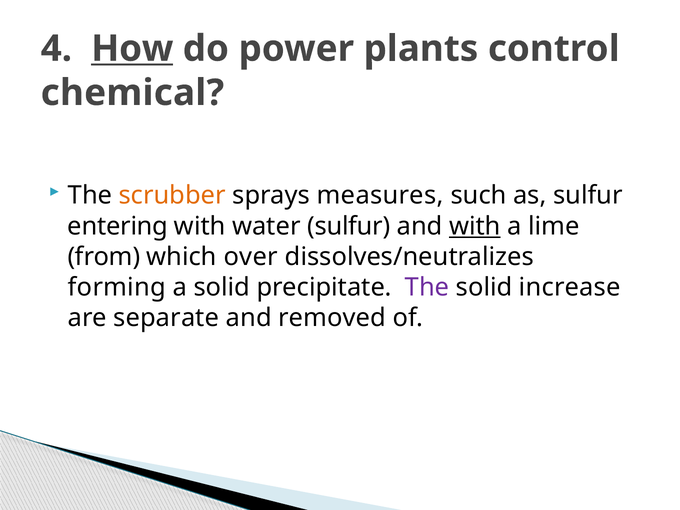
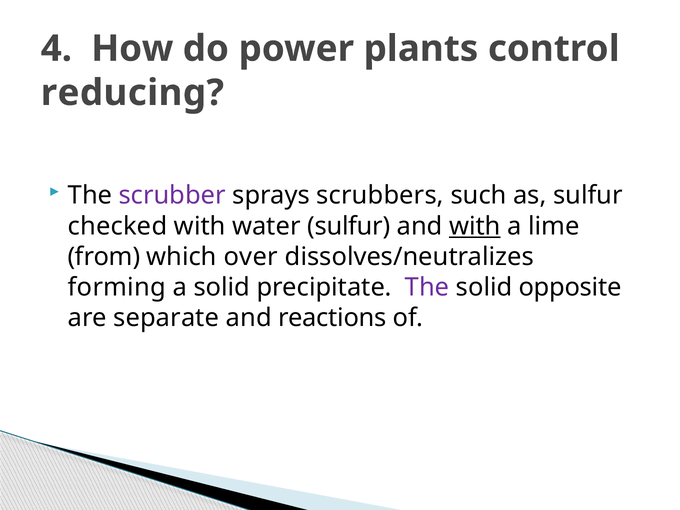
How underline: present -> none (132, 49)
chemical: chemical -> reducing (132, 93)
scrubber colour: orange -> purple (172, 196)
measures: measures -> scrubbers (380, 196)
entering: entering -> checked (118, 226)
increase: increase -> opposite (570, 287)
removed: removed -> reactions (332, 318)
